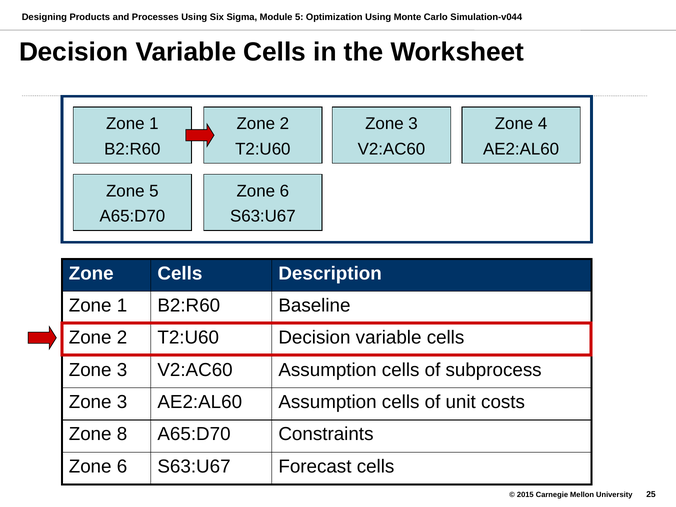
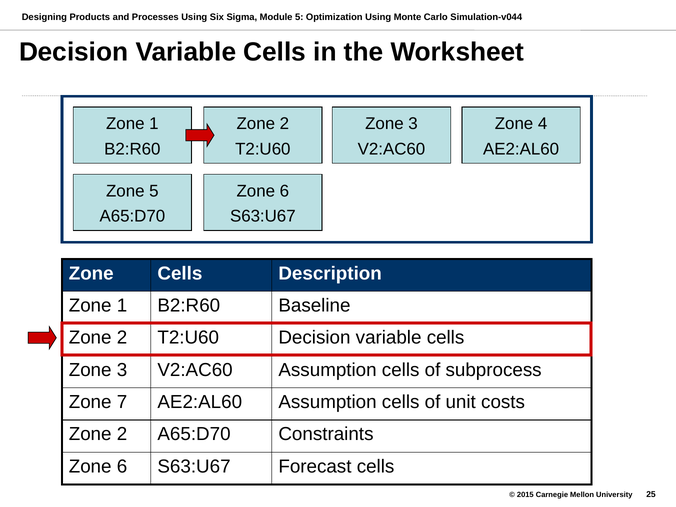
3: 3 -> 7 (122, 402)
8: 8 -> 2 (122, 434)
